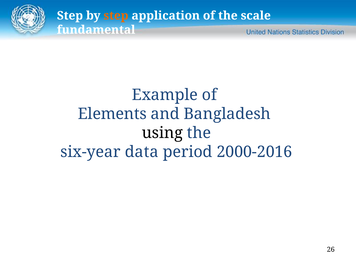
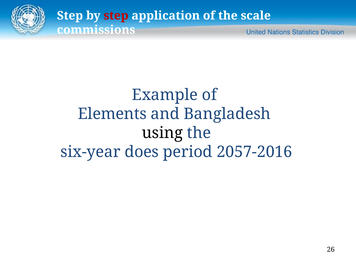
step colour: orange -> red (116, 16)
fundamental: fundamental -> commissions (96, 30)
data: data -> does (142, 152)
2000-2016: 2000-2016 -> 2057-2016 (254, 152)
